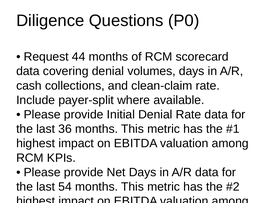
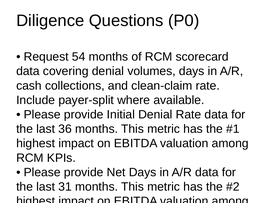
44: 44 -> 54 (79, 57)
54: 54 -> 31 (65, 187)
